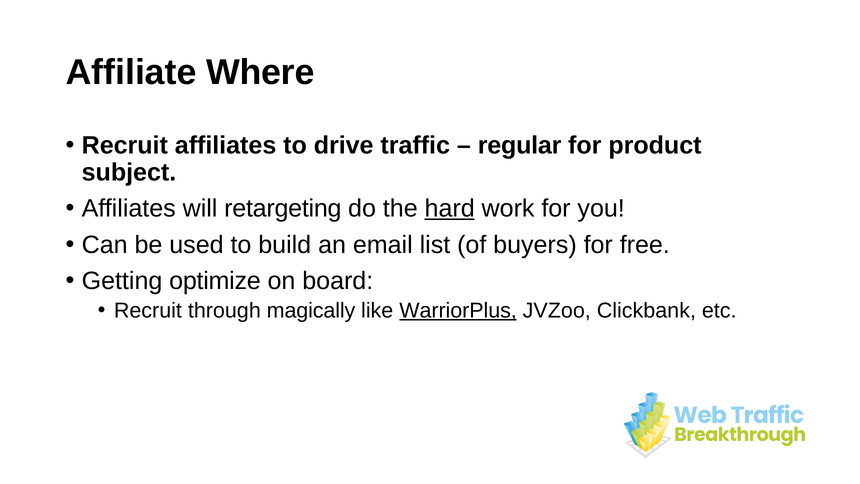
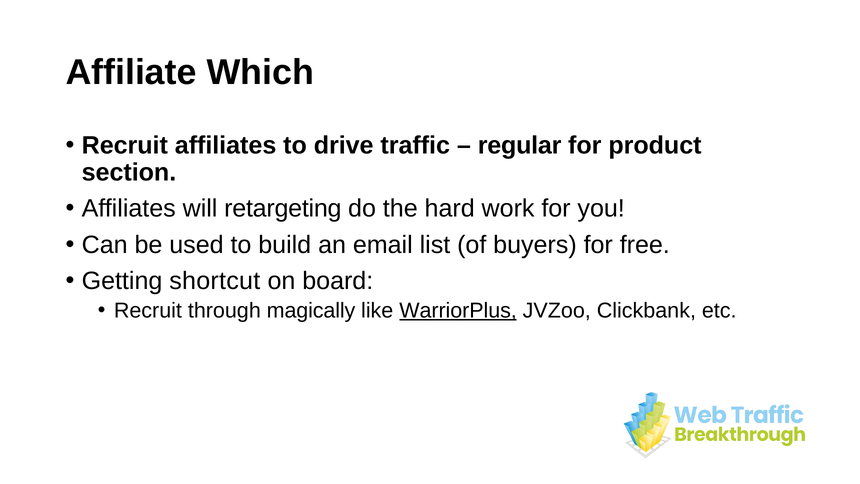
Where: Where -> Which (260, 72)
subject: subject -> section (129, 172)
hard underline: present -> none (450, 209)
optimize: optimize -> shortcut (215, 281)
